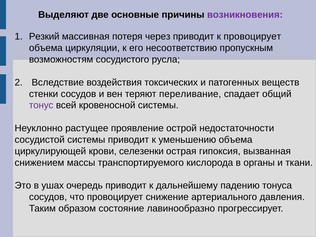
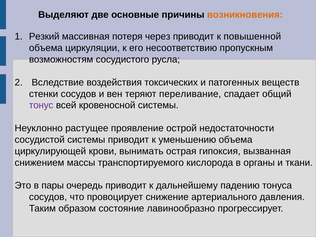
возникновения colour: purple -> orange (245, 15)
к провоцирует: провоцирует -> повышенной (252, 37)
селезенки: селезенки -> вынимать (141, 151)
ушах: ушах -> пары (53, 186)
